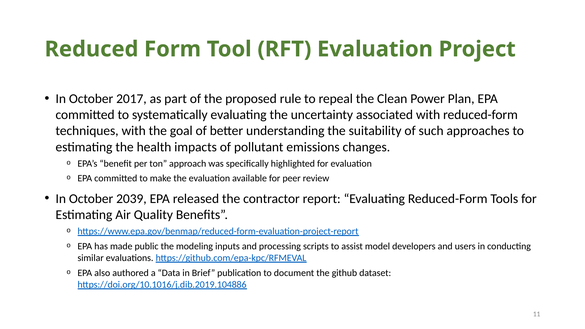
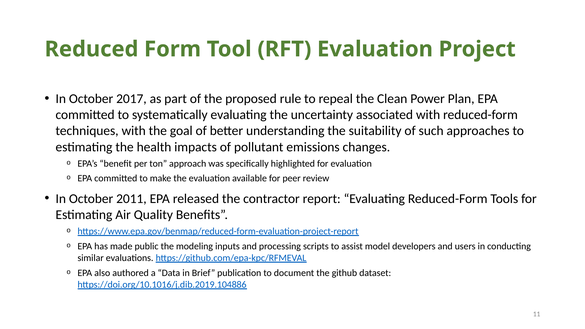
2039: 2039 -> 2011 (131, 199)
